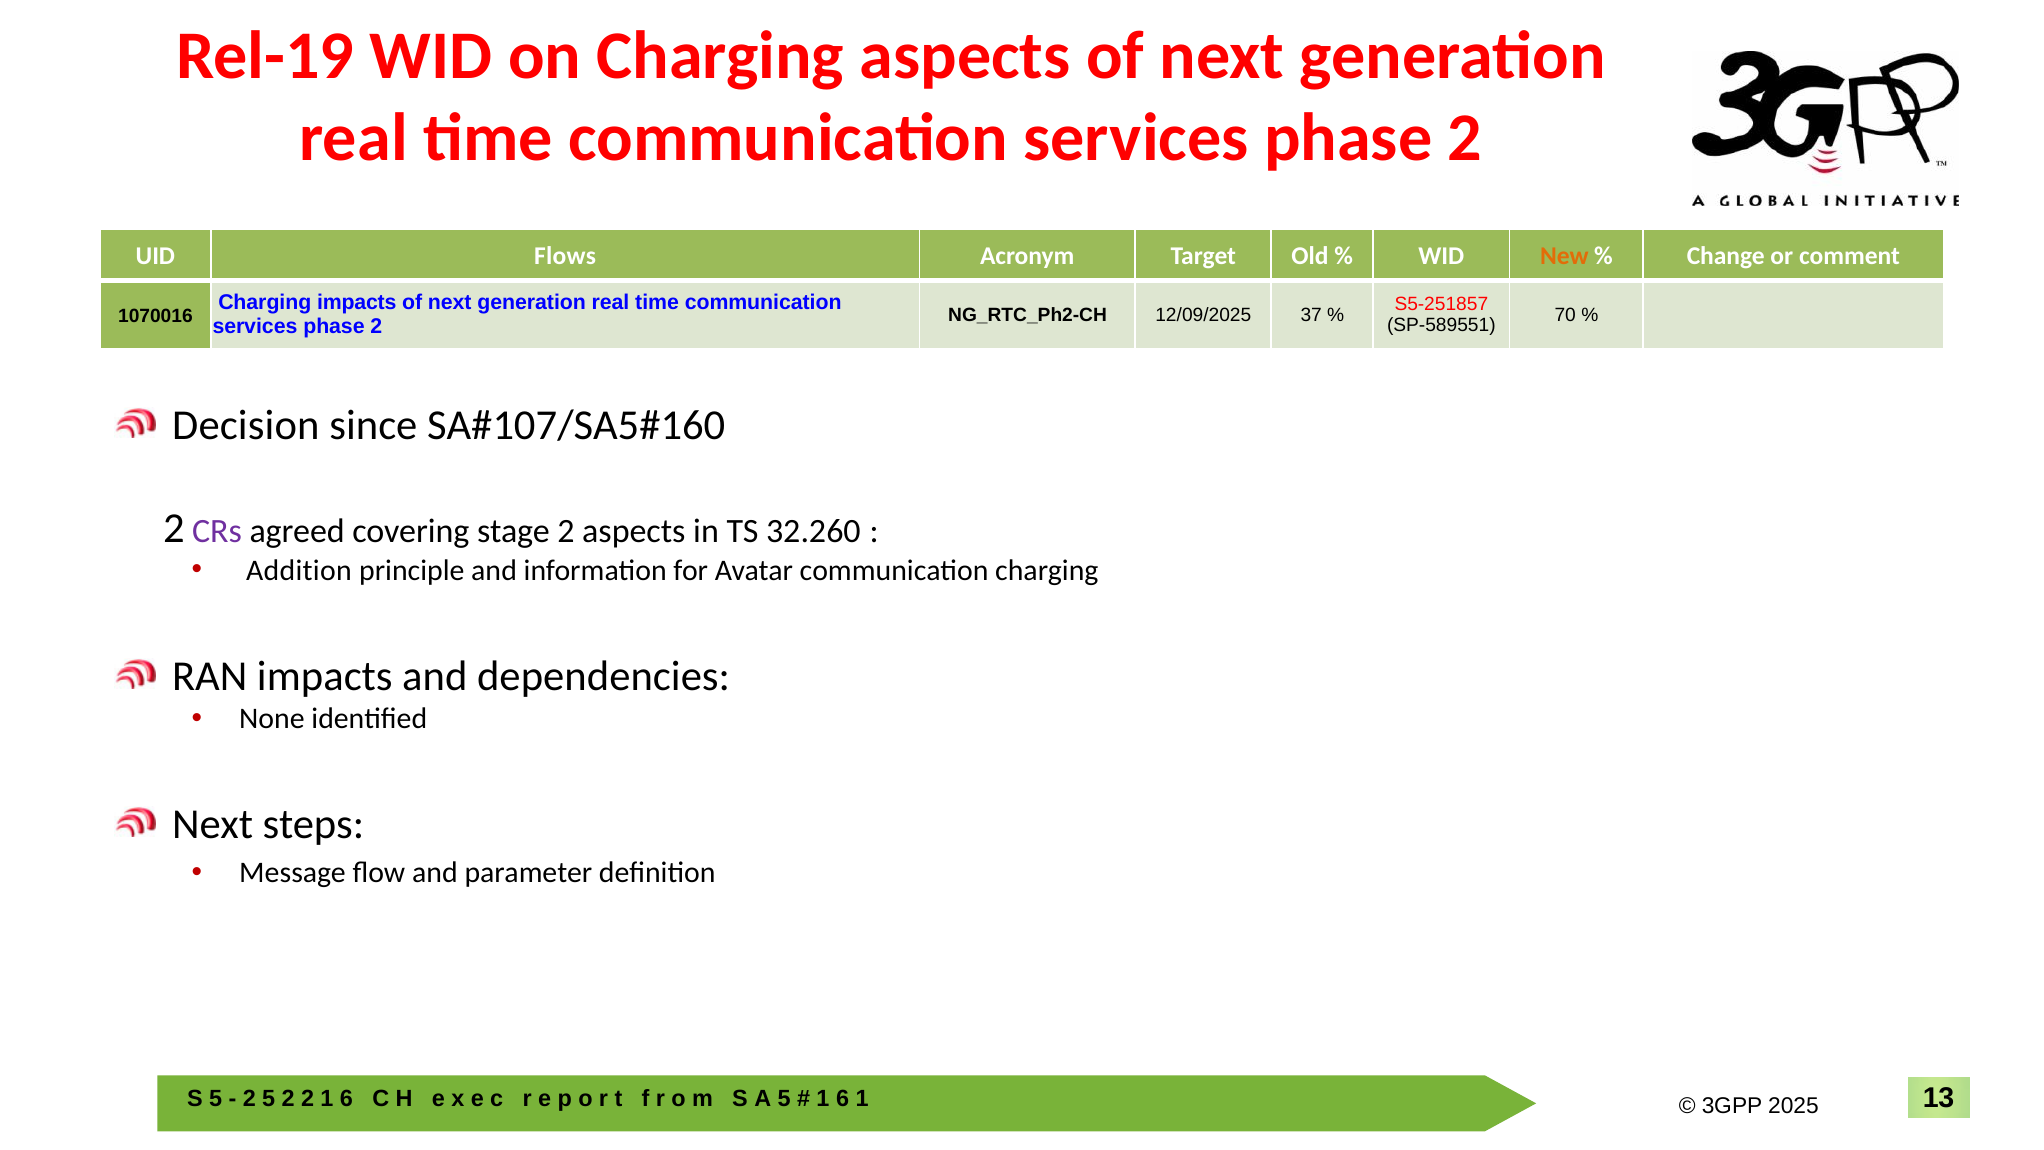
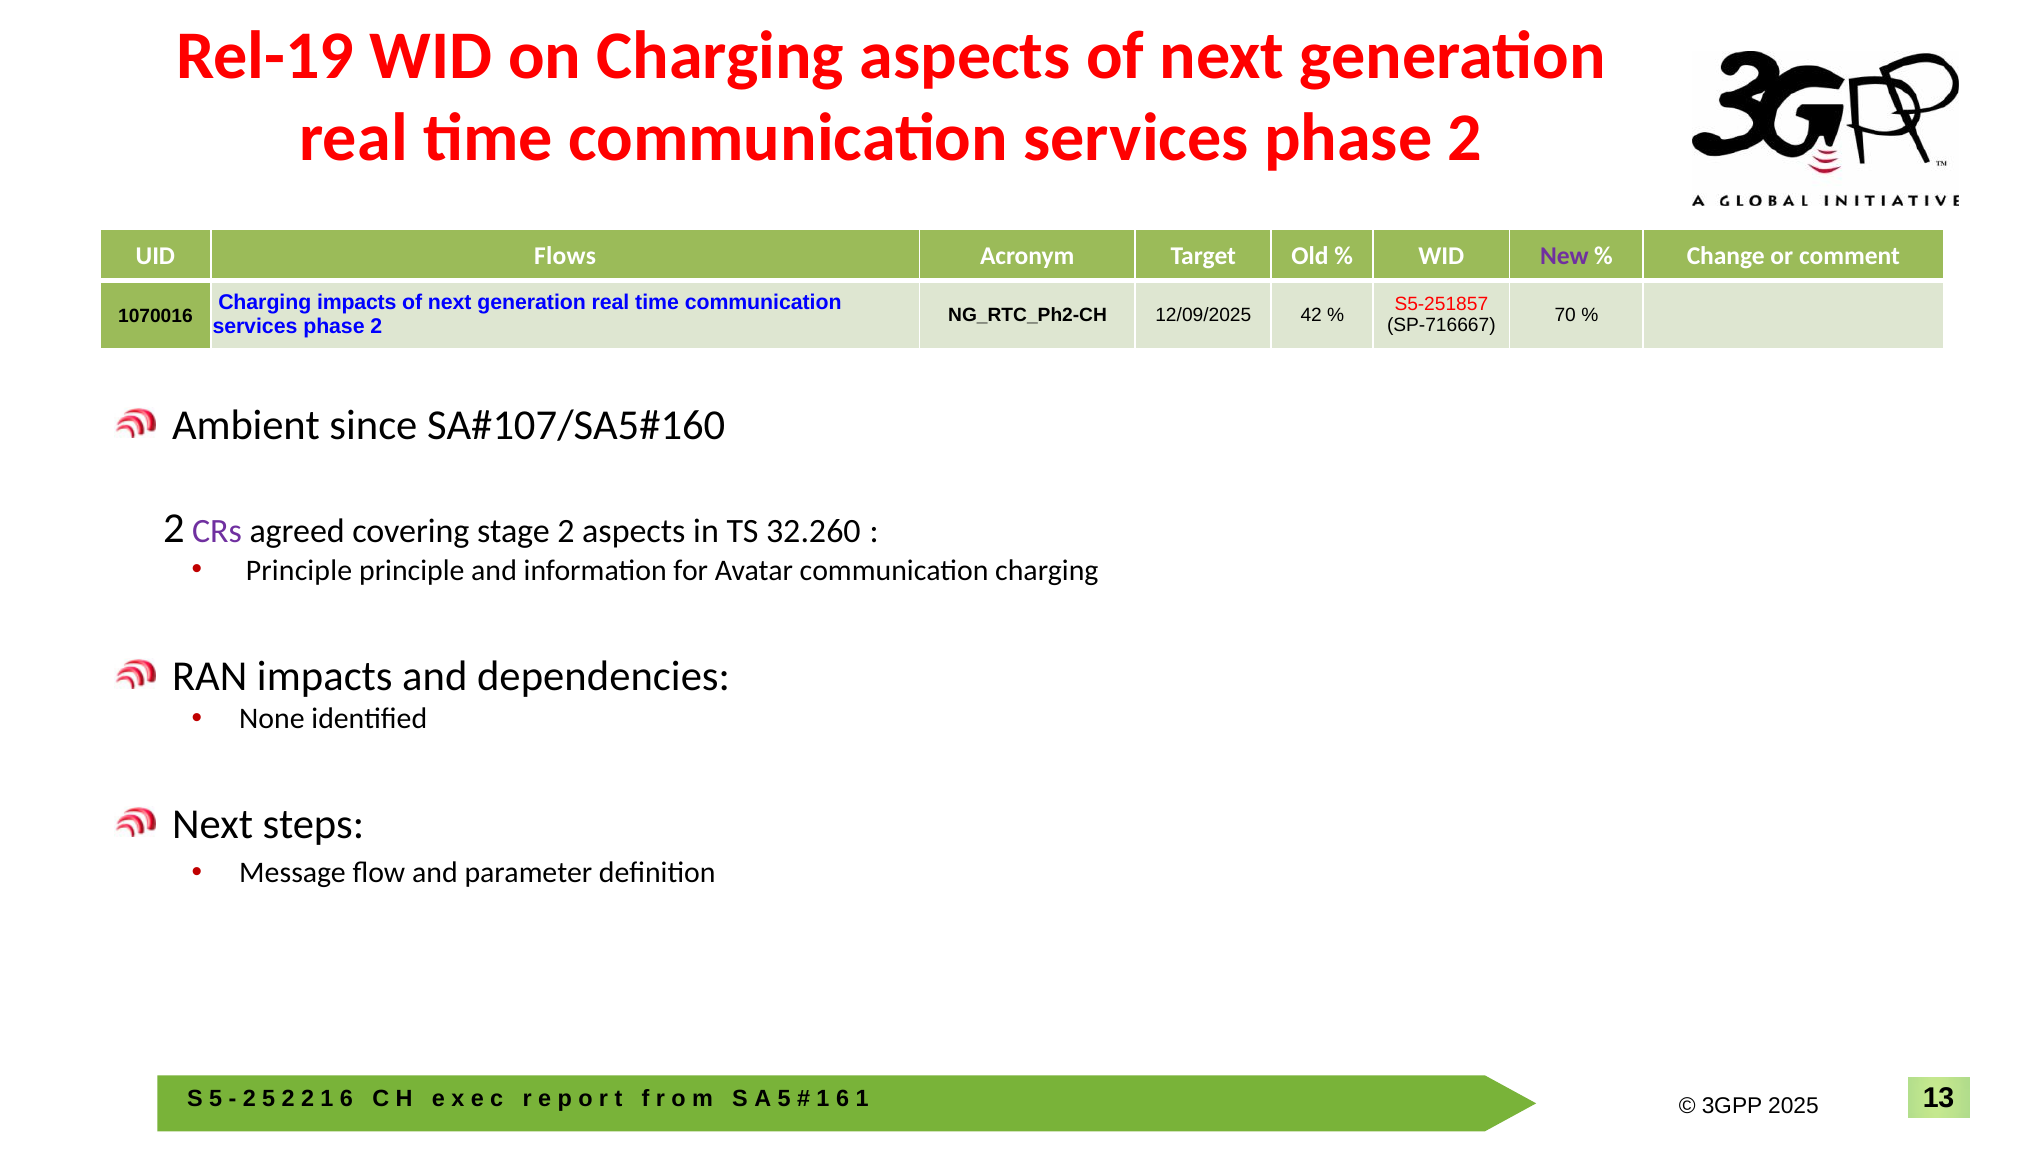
New colour: orange -> purple (1564, 256)
37: 37 -> 42 (1311, 315)
SP-589551: SP-589551 -> SP-716667 (1441, 326)
Decision: Decision -> Ambient (246, 426)
Addition: Addition -> Principle (299, 570)
